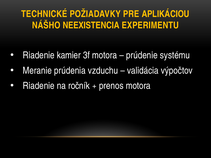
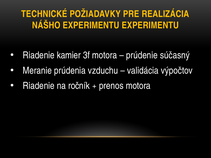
APLIKÁCIOU: APLIKÁCIOU -> REALIZÁCIA (165, 14)
NÁŠHO NEEXISTENCIA: NEEXISTENCIA -> EXPERIMENTU (91, 25)
systému: systému -> súčasný (175, 55)
